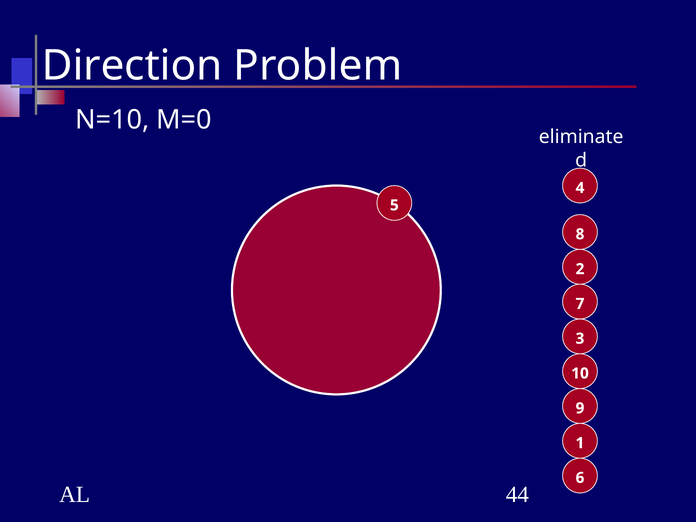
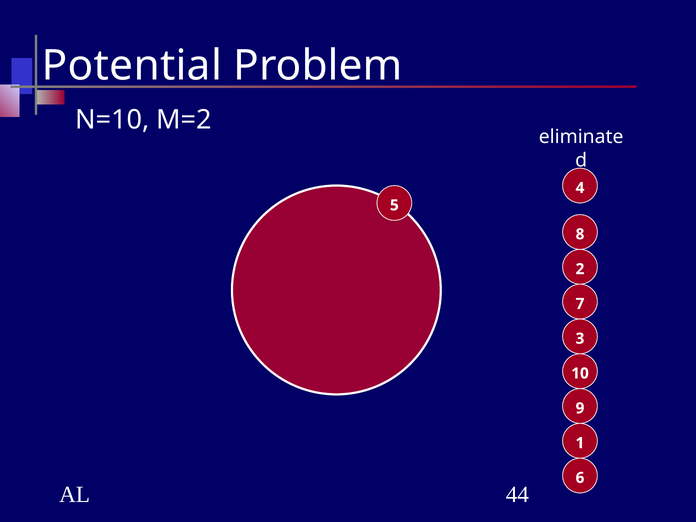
Direction: Direction -> Potential (132, 66)
M=0: M=0 -> M=2 (184, 120)
